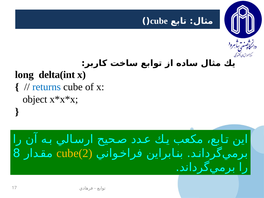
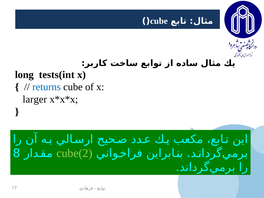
delta(int: delta(int -> tests(int (57, 75)
object: object -> larger (35, 99)
cube(2 colour: yellow -> light green (74, 153)
